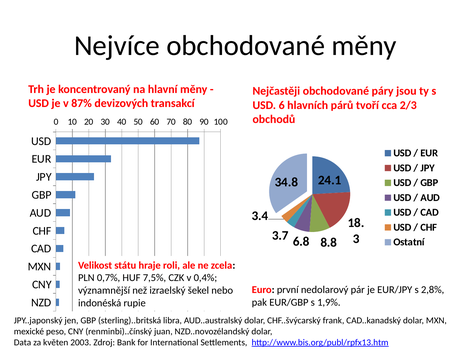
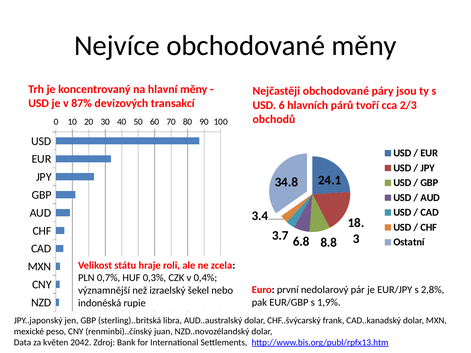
7,5%: 7,5% -> 0,3% (154, 278)
2003: 2003 -> 2042 (81, 343)
